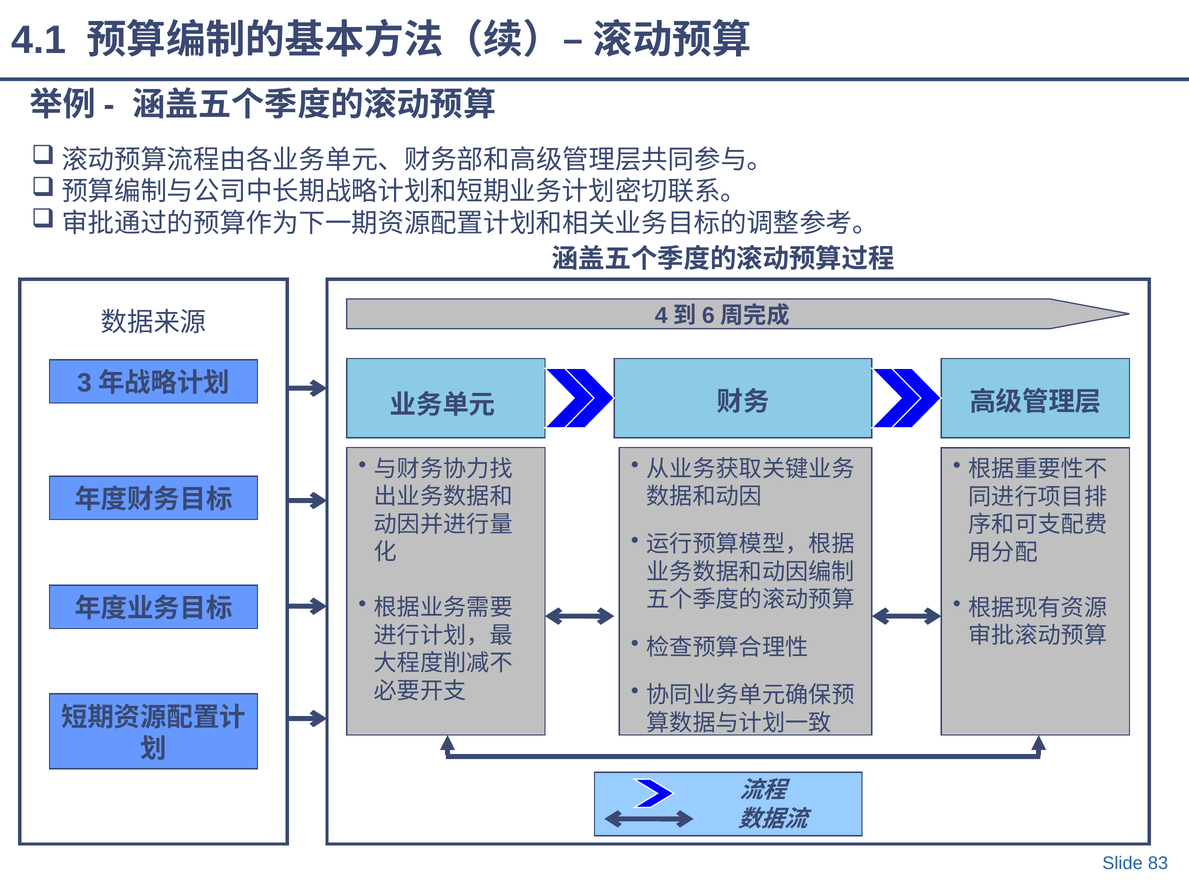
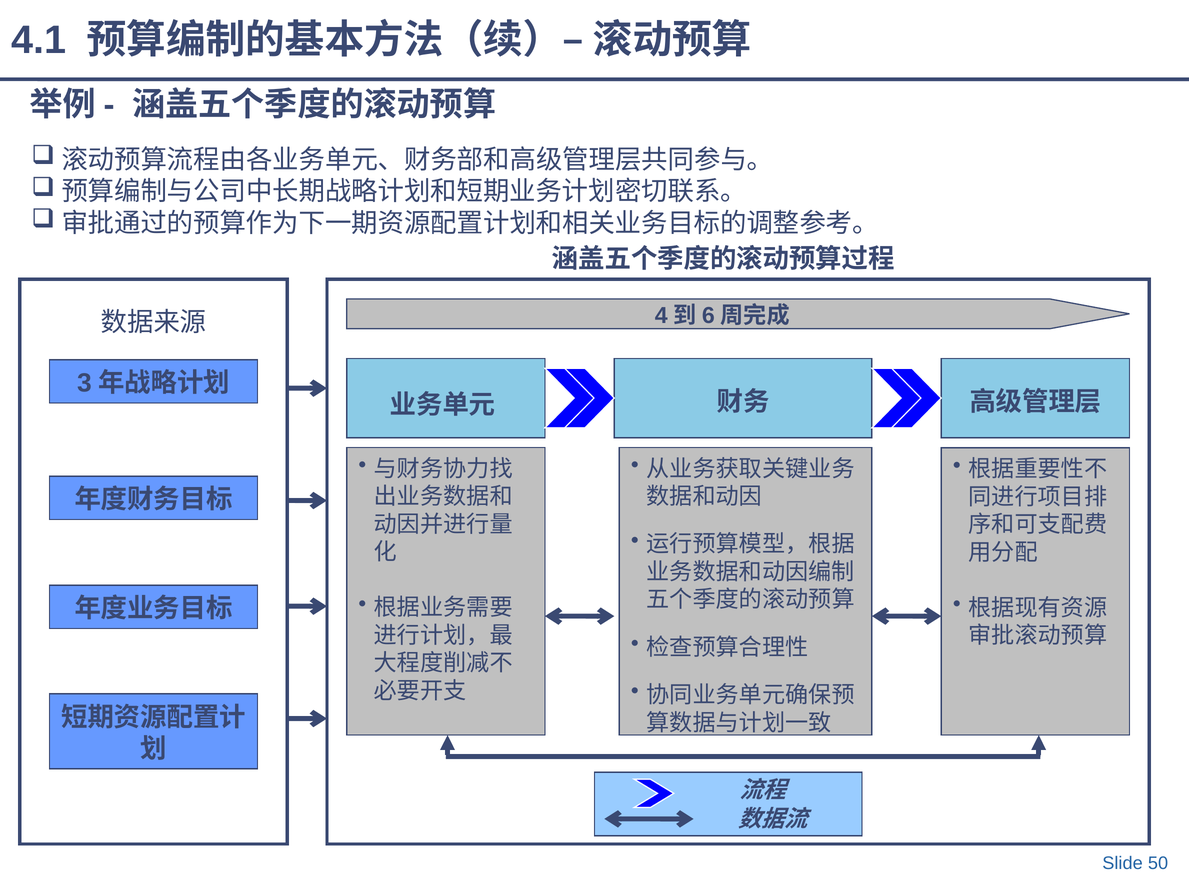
83: 83 -> 50 (1158, 863)
